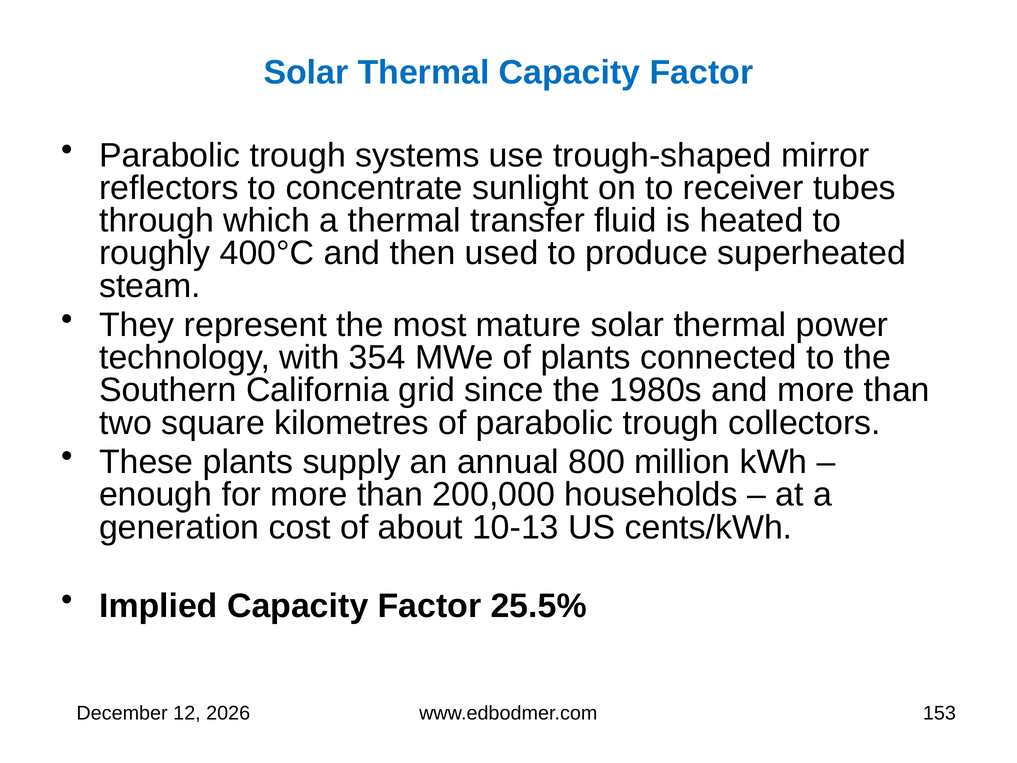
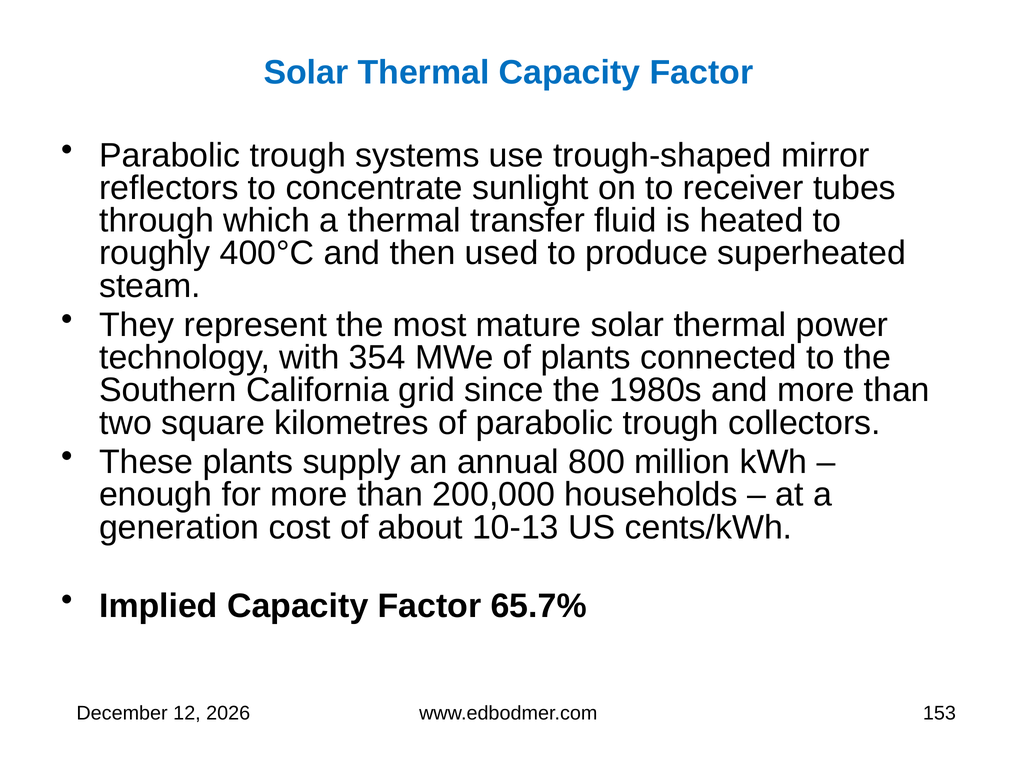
25.5%: 25.5% -> 65.7% (539, 606)
